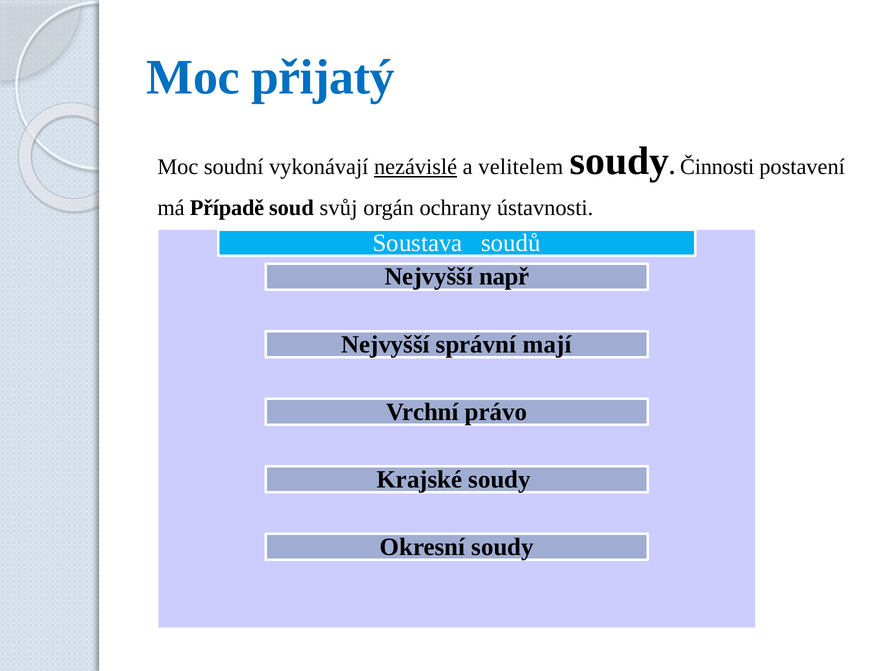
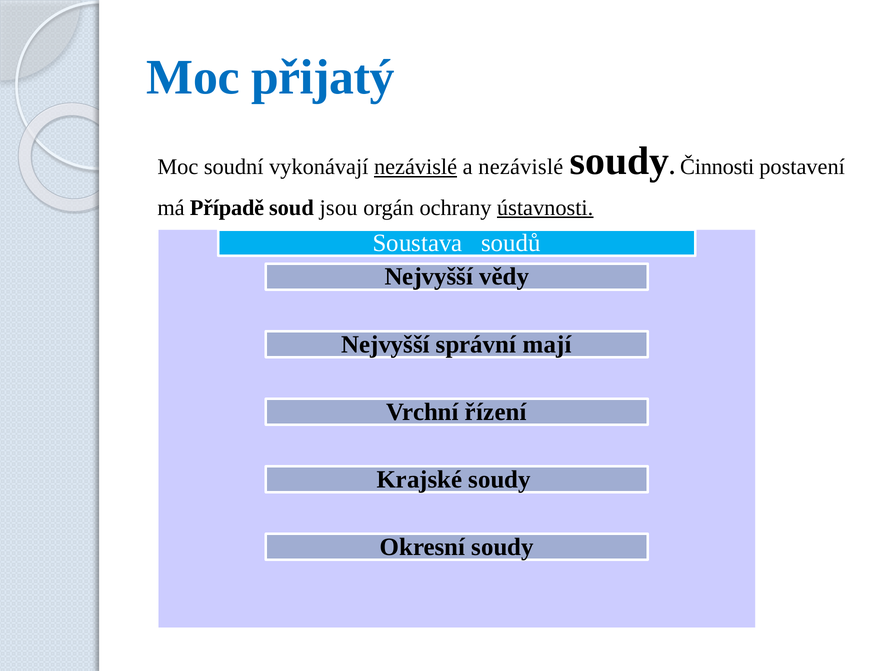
a velitelem: velitelem -> nezávislé (521, 167)
svůj: svůj -> jsou (339, 208)
ústavnosti underline: none -> present (545, 208)
např: např -> vědy (504, 277)
právo: právo -> řízení (496, 412)
